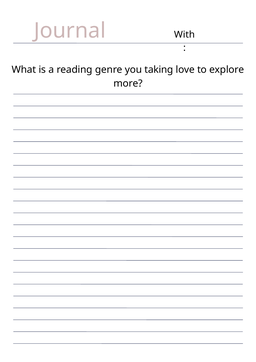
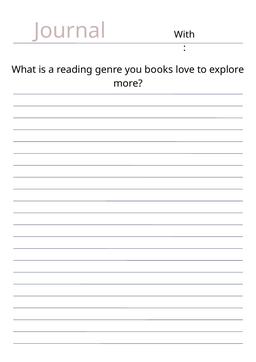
taking: taking -> books (159, 70)
